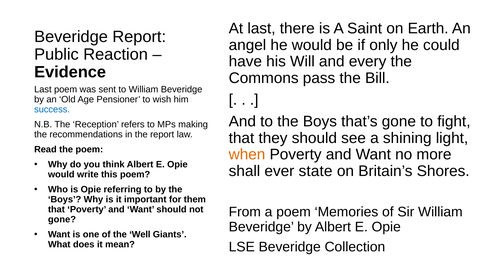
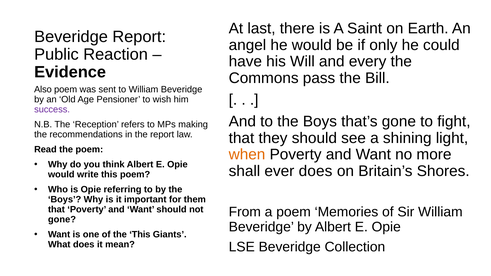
Last: Last -> Also (43, 90)
success colour: blue -> purple (52, 110)
ever state: state -> does (316, 171)
the Well: Well -> This (140, 235)
